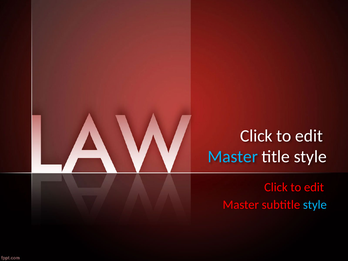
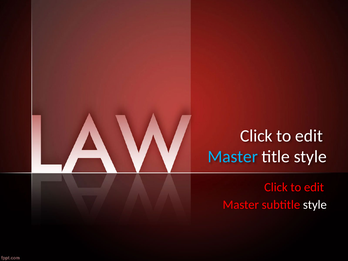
style colour: light blue -> white (315, 205)
